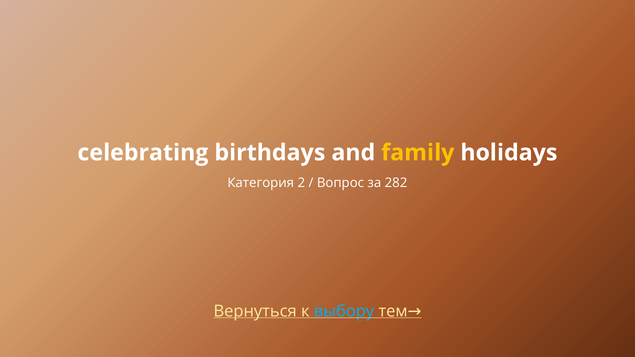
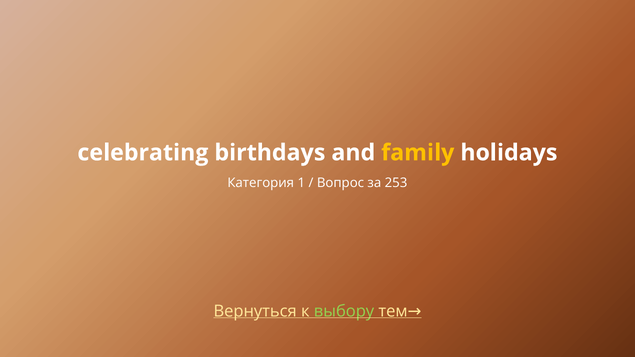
2: 2 -> 1 (301, 183)
282: 282 -> 253 (396, 183)
выбору colour: light blue -> light green (344, 311)
